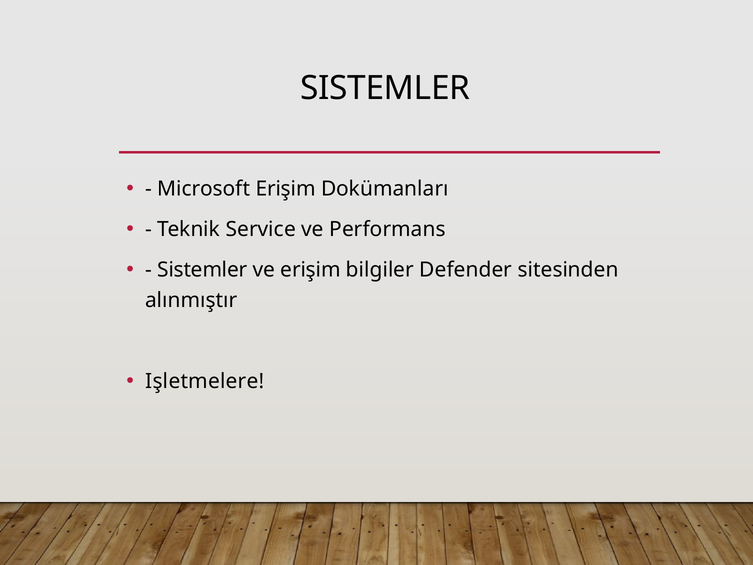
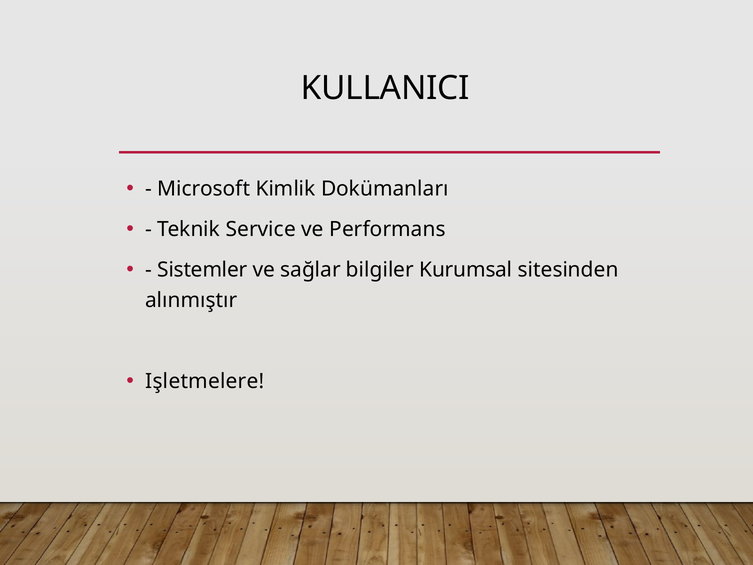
SISTEMLER: SISTEMLER -> KULLANICI (385, 88)
Microsoft Erişim: Erişim -> Kimlik (286, 189)
ve erişim: erişim -> sağlar (311, 270)
Defender: Defender -> Kurumsal (466, 270)
